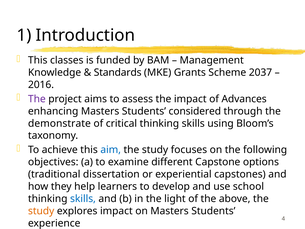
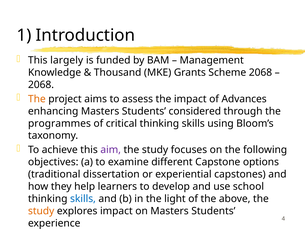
classes: classes -> largely (67, 60)
Standards: Standards -> Thousand (118, 72)
Scheme 2037: 2037 -> 2068 (260, 72)
2016: 2016 -> 2068 (41, 85)
The colour: purple -> orange (37, 99)
demonstrate: demonstrate -> programmes (59, 123)
aim colour: blue -> purple (111, 150)
